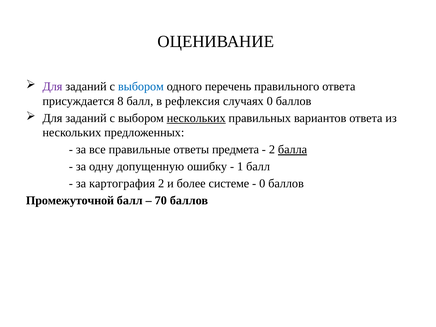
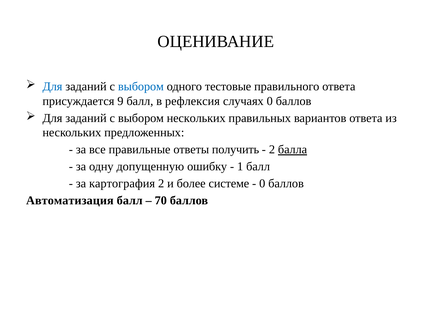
Для colour: purple -> blue (52, 87)
перечень: перечень -> тестовые (228, 87)
8: 8 -> 9 (120, 101)
нескольких underline: present -> none (196, 118)
предмета: предмета -> получить (236, 150)
Промежуточной: Промежуточной -> Автоматизация (70, 200)
